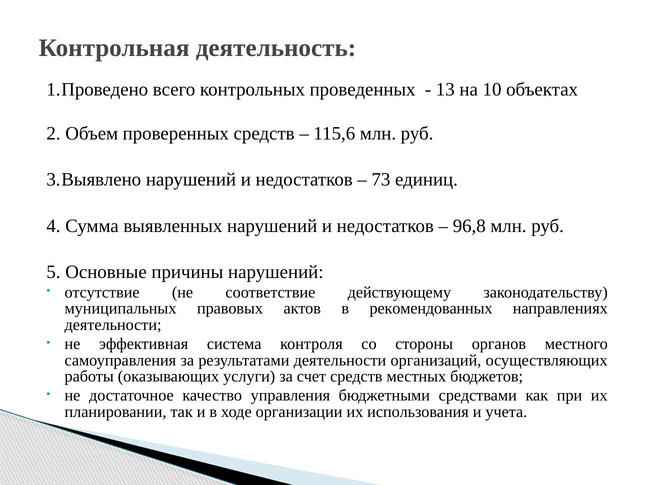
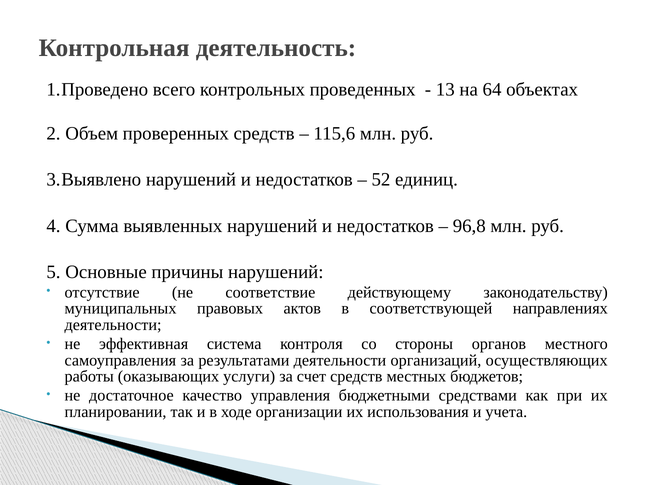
10: 10 -> 64 (492, 90)
73: 73 -> 52 (381, 180)
рекомендованных: рекомендованных -> соответствующей (431, 309)
